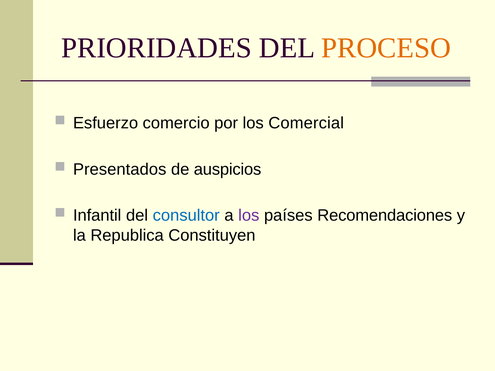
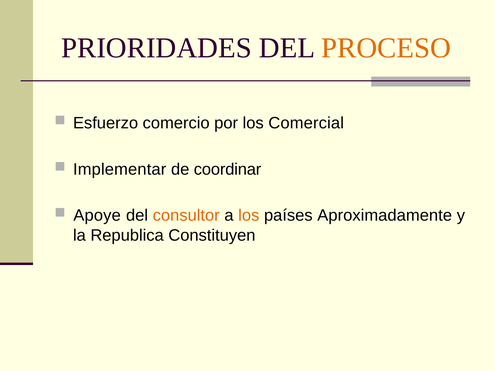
Presentados: Presentados -> Implementar (120, 169)
auspicios: auspicios -> coordinar (228, 169)
Infantil: Infantil -> Apoye (97, 216)
consultor colour: blue -> orange (186, 216)
los colour: purple -> orange (249, 216)
Recomendaciones: Recomendaciones -> Aproximadamente (385, 216)
